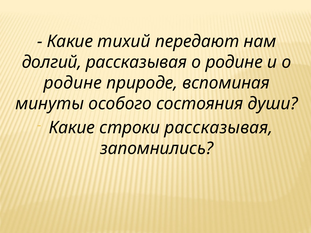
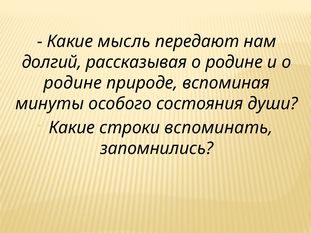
тихий: тихий -> мысль (124, 42)
строки рассказывая: рассказывая -> вспоминать (219, 128)
